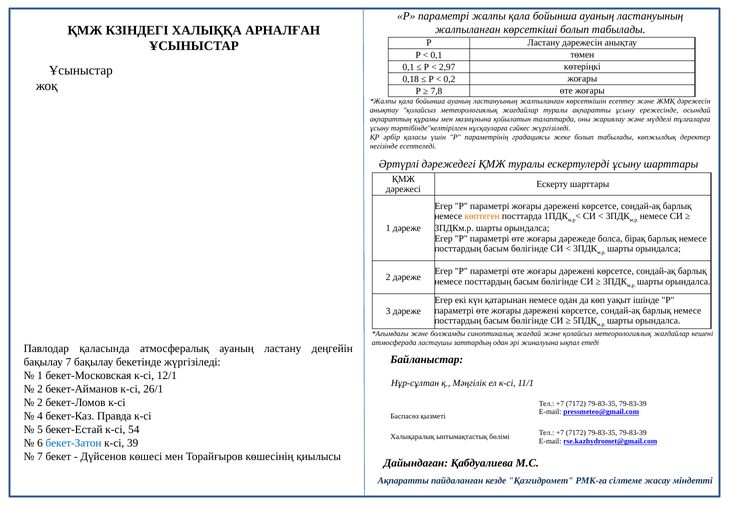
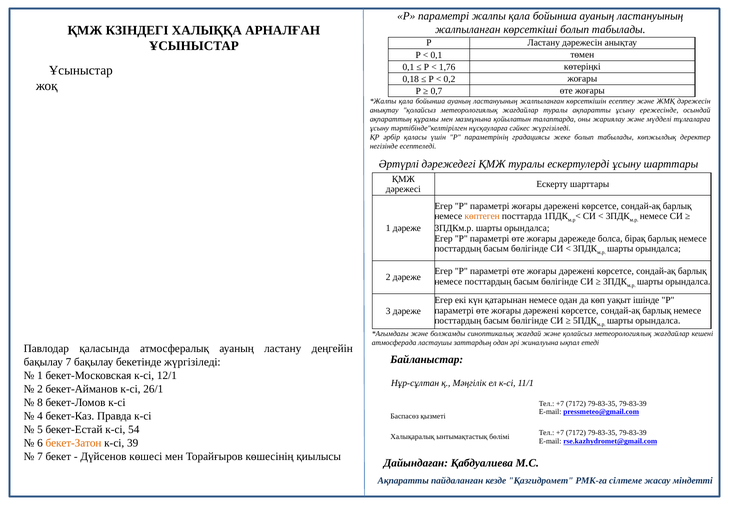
2,97: 2,97 -> 1,76 (447, 67)
7,8: 7,8 -> 0,7 (436, 91)
2: 2 -> 8 (40, 402)
бекет-Затон colour: blue -> orange (74, 443)
